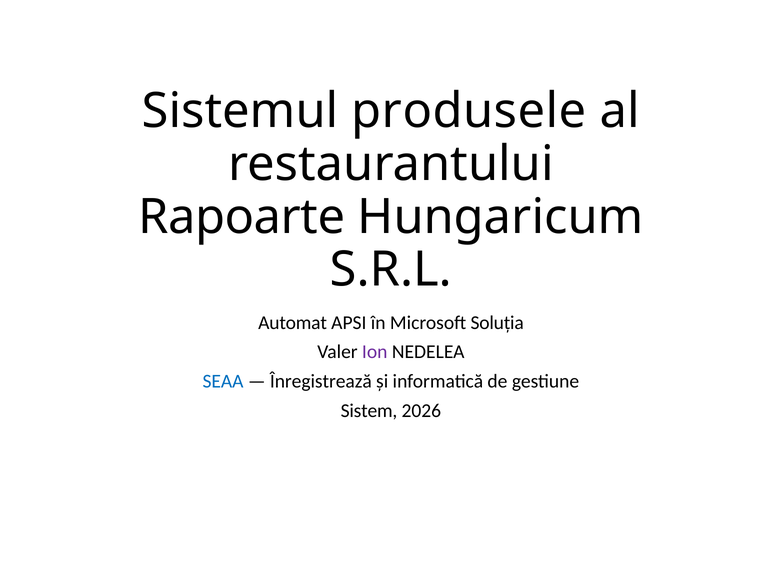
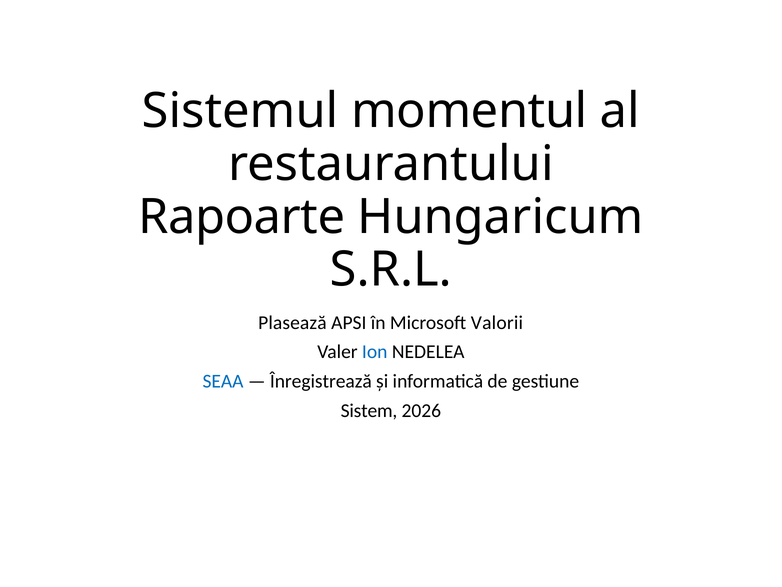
produsele: produsele -> momentul (469, 111)
Automat: Automat -> Plasează (292, 322)
Soluția: Soluția -> Valorii (497, 322)
Ion colour: purple -> blue (375, 352)
